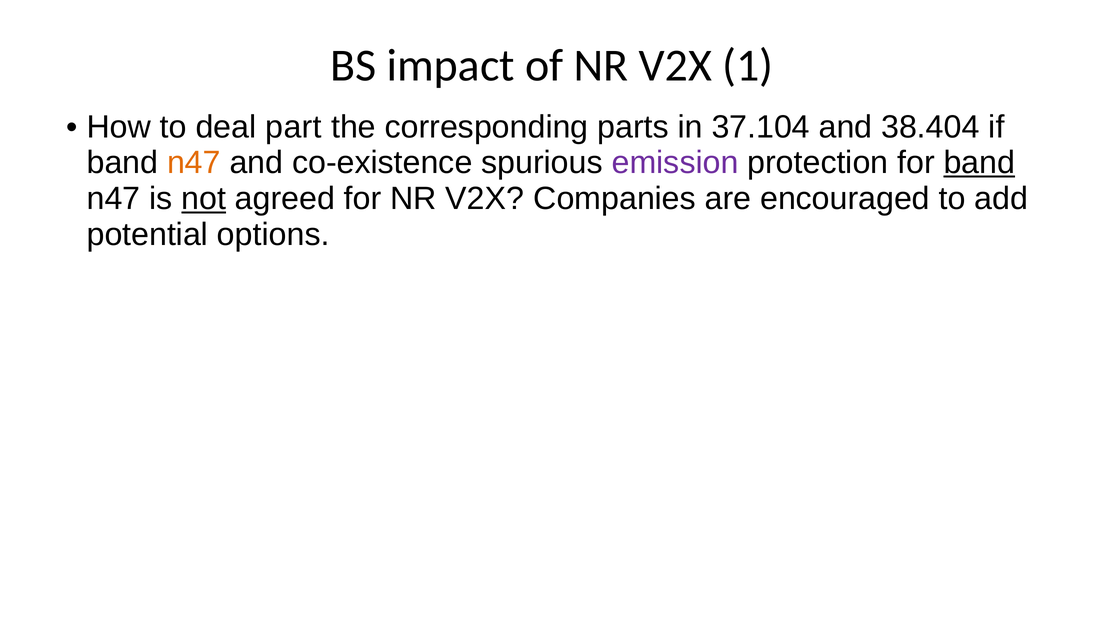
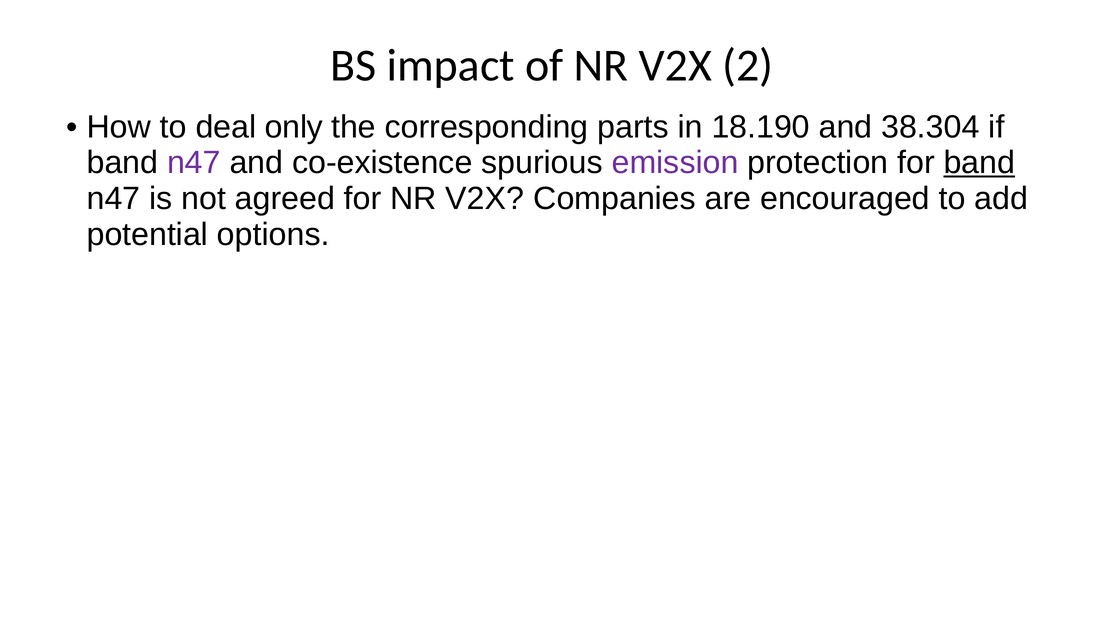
1: 1 -> 2 (748, 66)
part: part -> only (294, 127)
37.104: 37.104 -> 18.190 (761, 127)
38.404: 38.404 -> 38.304 (930, 127)
n47 colour: orange -> purple (194, 163)
not underline: present -> none (204, 199)
